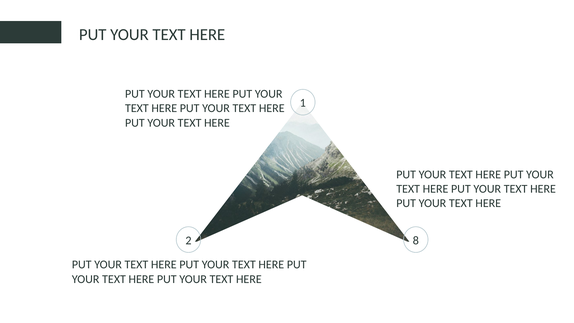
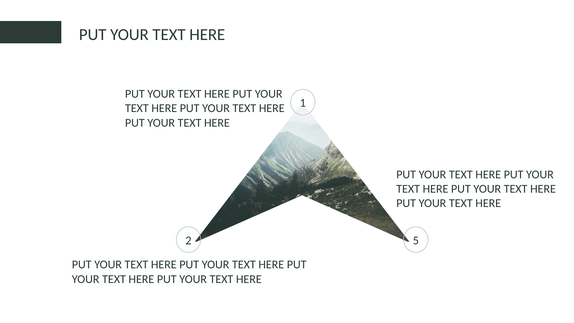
8: 8 -> 5 (416, 240)
